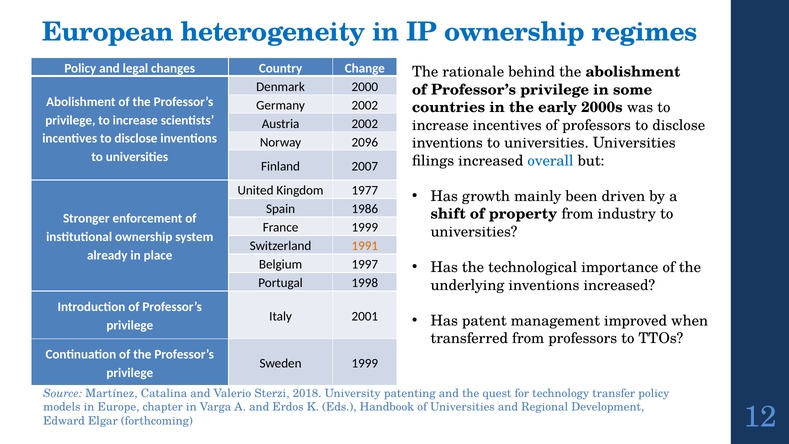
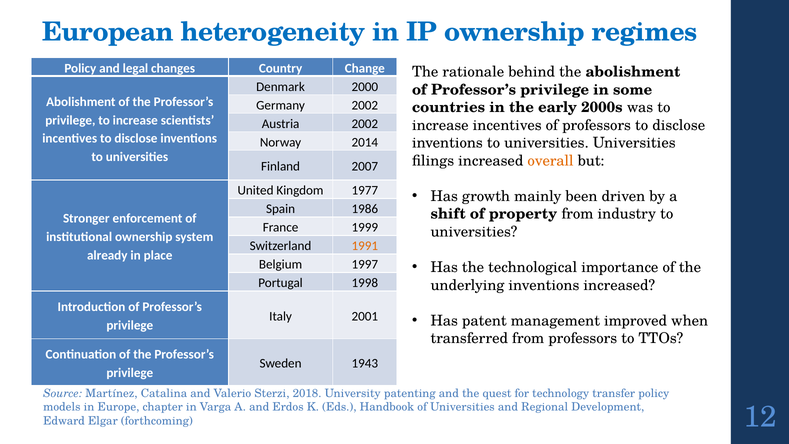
2096: 2096 -> 2014 (365, 142)
overall colour: blue -> orange (551, 161)
Sweden 1999: 1999 -> 1943 (365, 363)
